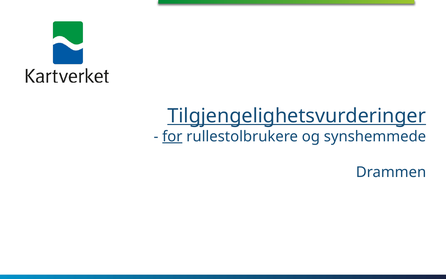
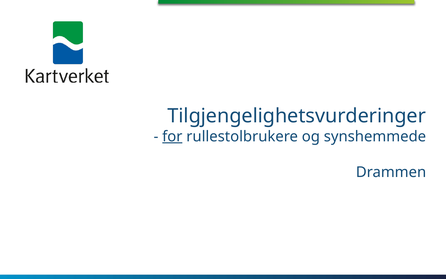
Tilgjengelighetsvurderinger underline: present -> none (297, 116)
